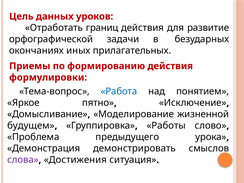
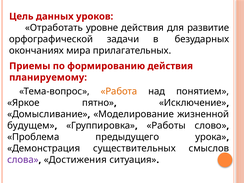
границ: границ -> уровне (102, 28)
иных: иных -> мира (78, 51)
формулировки: формулировки -> планируемому (48, 77)
Работа colour: blue -> orange (119, 91)
демонстрировать: демонстрировать -> существительных (134, 148)
